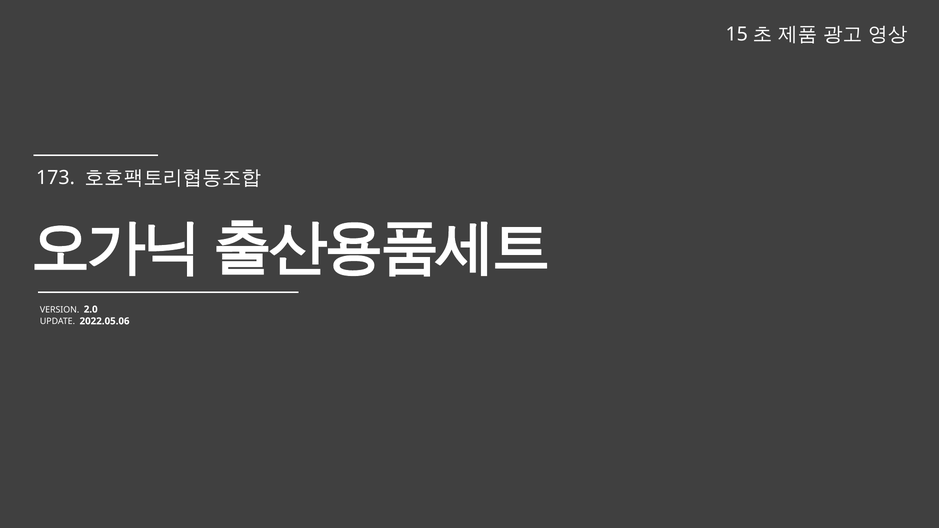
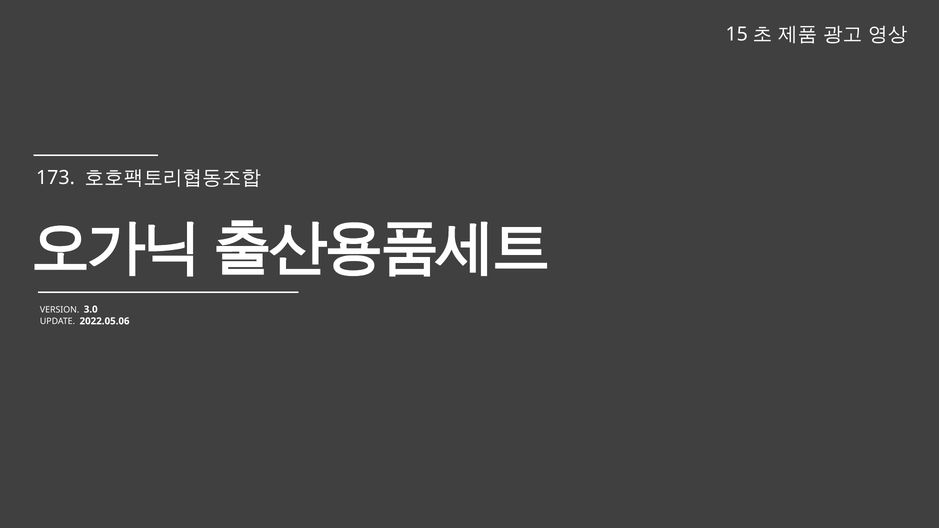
2.0: 2.0 -> 3.0 (91, 309)
